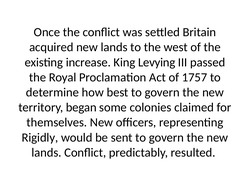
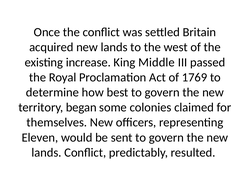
Levying: Levying -> Middle (157, 62)
1757: 1757 -> 1769 (195, 77)
Rigidly: Rigidly -> Eleven (40, 137)
